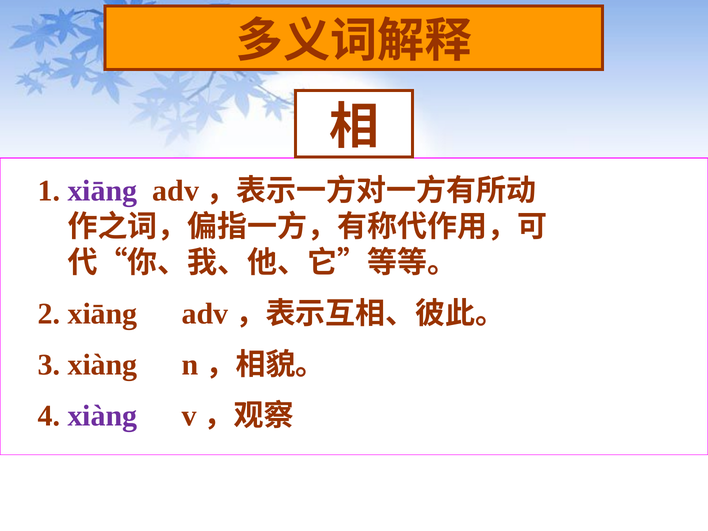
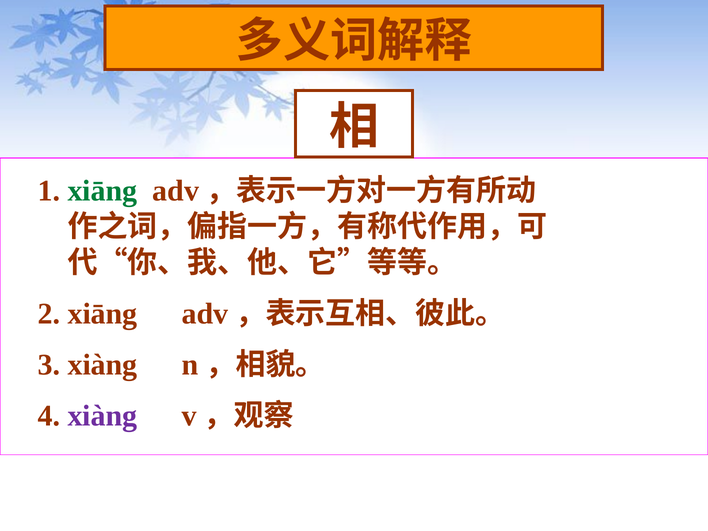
xiāng colour: purple -> green (102, 191)
